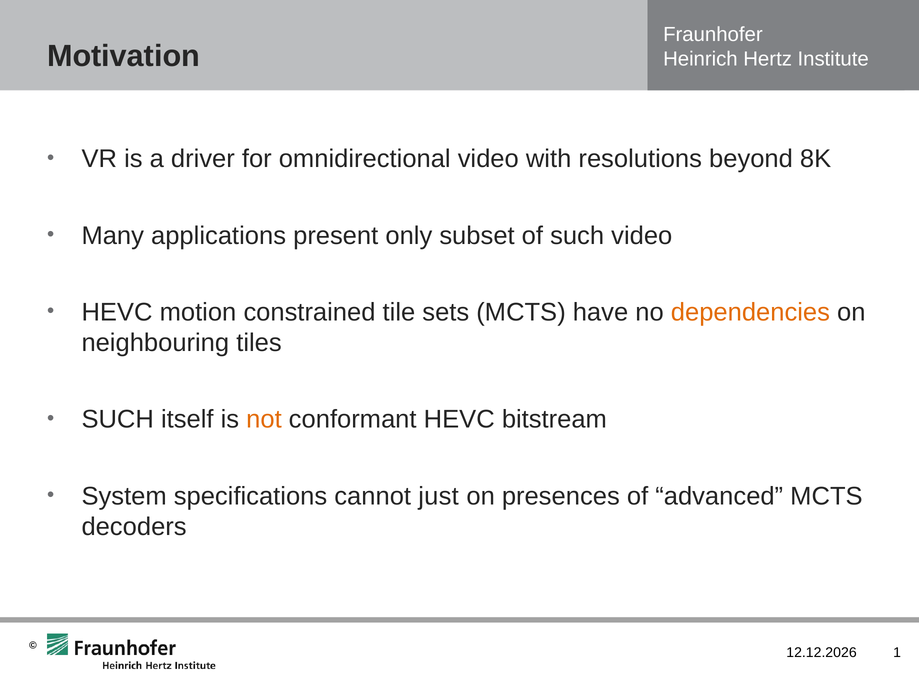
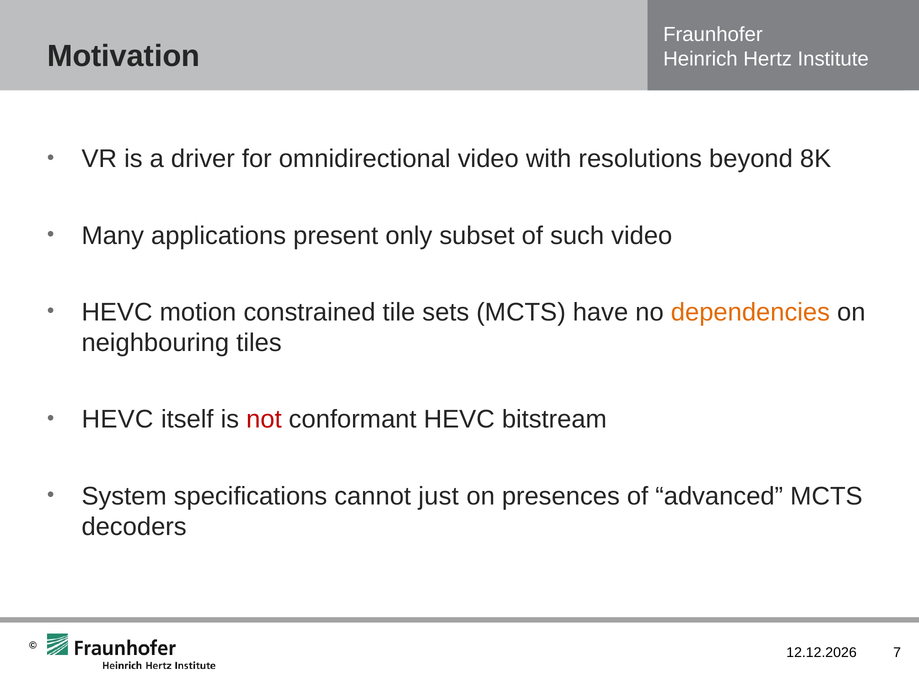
SUCH: SUCH -> HEVC (118, 420)
not colour: orange -> red (264, 420)
1: 1 -> 7 (897, 653)
